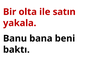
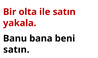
baktı: baktı -> satın (16, 50)
